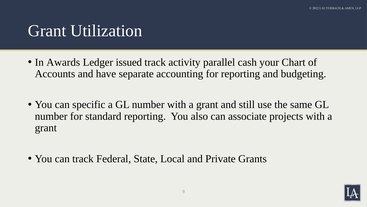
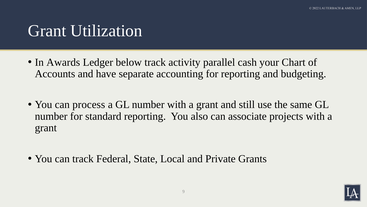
issued: issued -> below (129, 62)
specific: specific -> process (89, 104)
